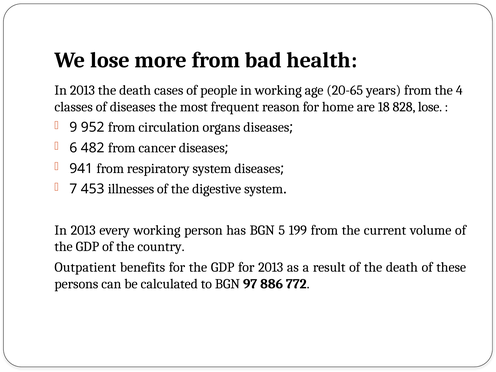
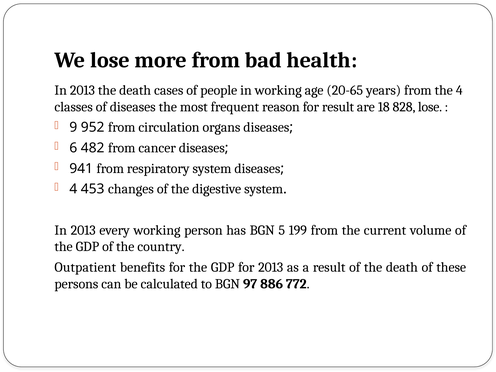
for home: home -> result (338, 107)
7: 7 -> 4 (73, 189)
illnesses: illnesses -> changes (131, 189)
